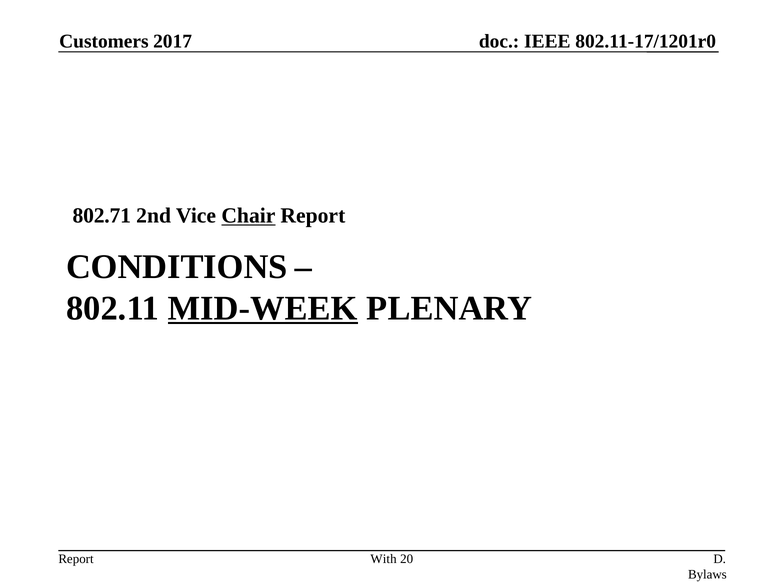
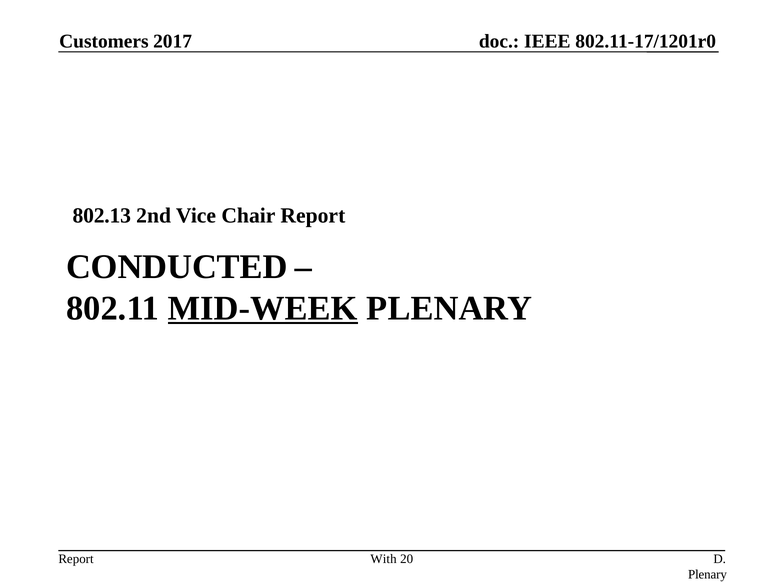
802.71: 802.71 -> 802.13 (102, 216)
Chair underline: present -> none (248, 216)
CONDITIONS: CONDITIONS -> CONDUCTED (177, 267)
Bylaws: Bylaws -> Plenary (707, 574)
